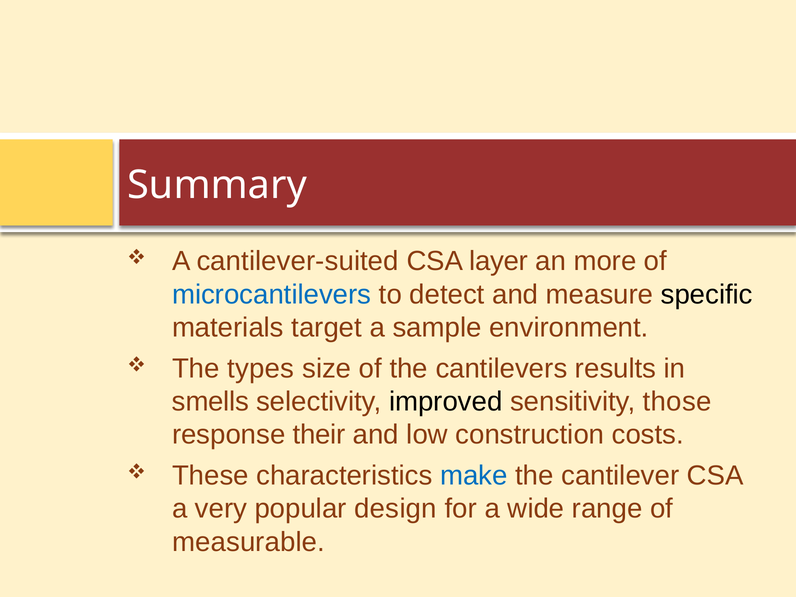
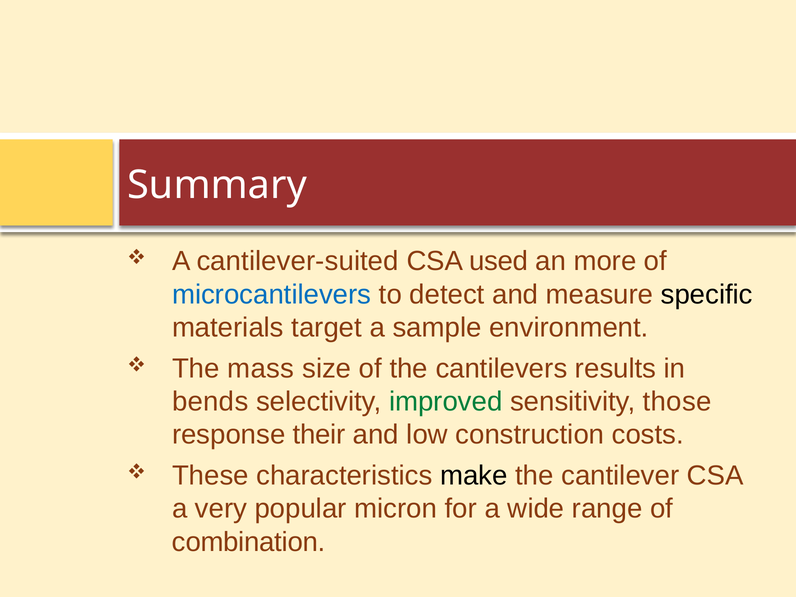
layer: layer -> used (499, 261)
types: types -> mass (261, 368)
smells: smells -> bends (210, 402)
improved colour: black -> green (446, 402)
make colour: blue -> black (474, 476)
design: design -> micron (396, 509)
measurable: measurable -> combination (249, 542)
